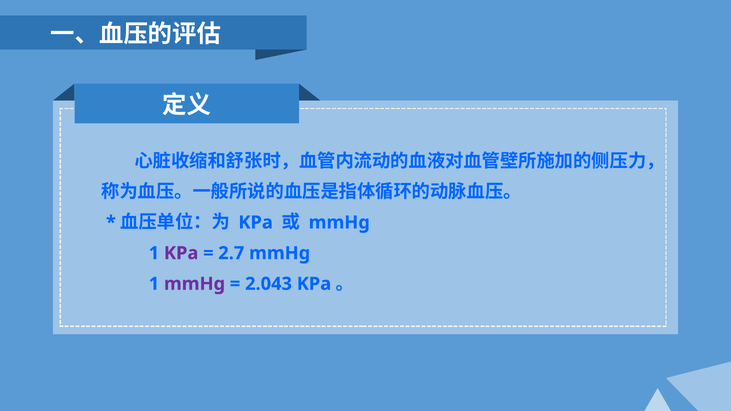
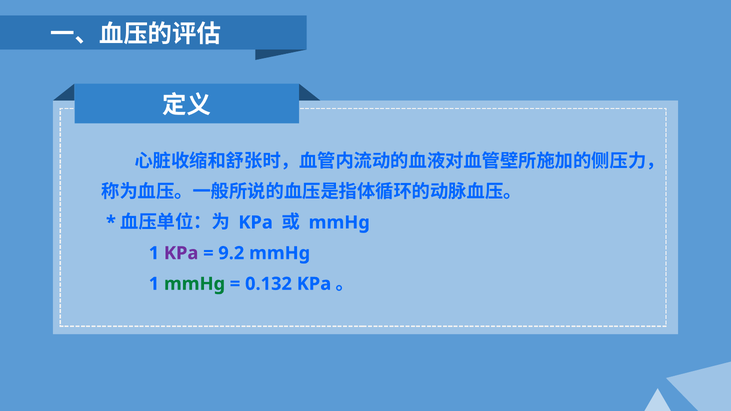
2.7: 2.7 -> 9.2 (231, 253)
mmHg colour: purple -> green (195, 284)
2.043: 2.043 -> 0.132 (269, 284)
